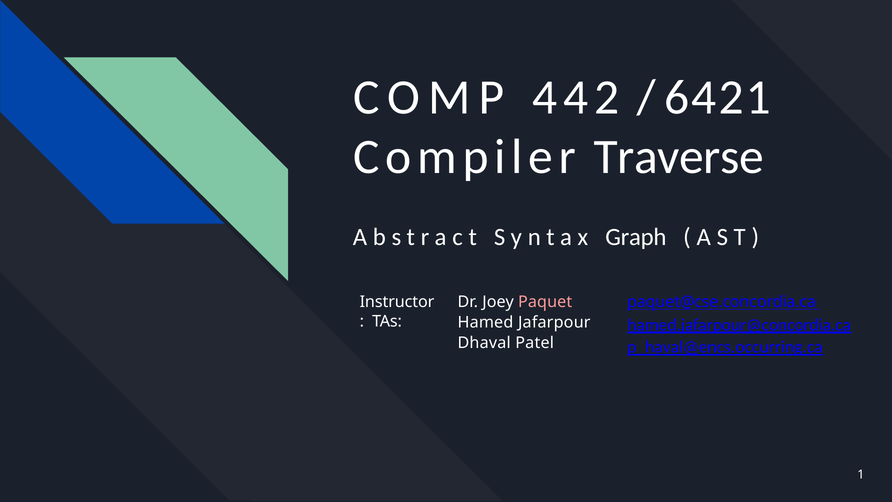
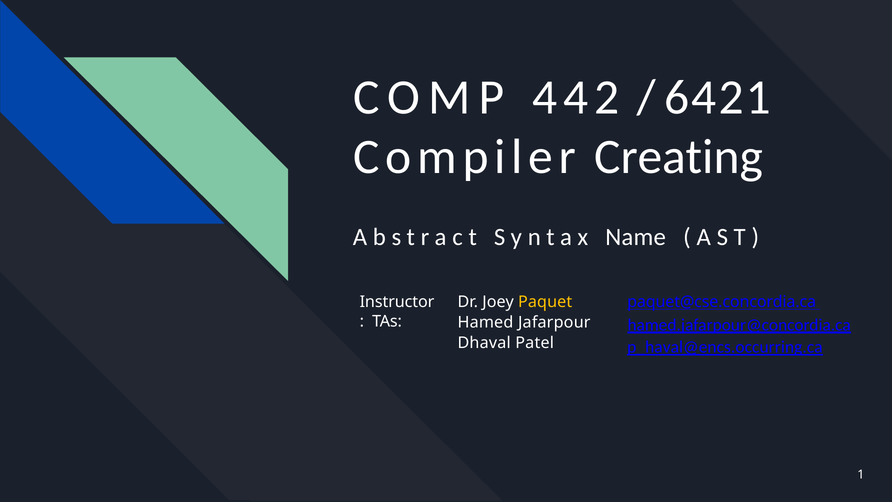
Traverse: Traverse -> Creating (679, 157)
Graph: Graph -> Name (636, 237)
Paquet colour: pink -> yellow (545, 302)
